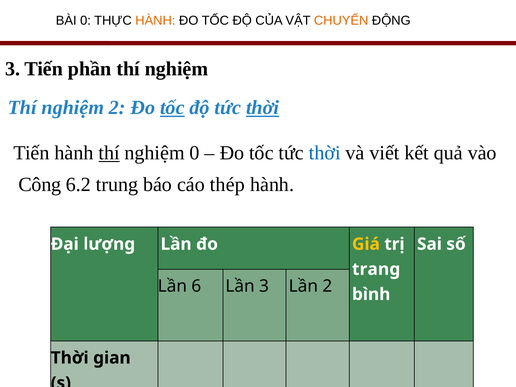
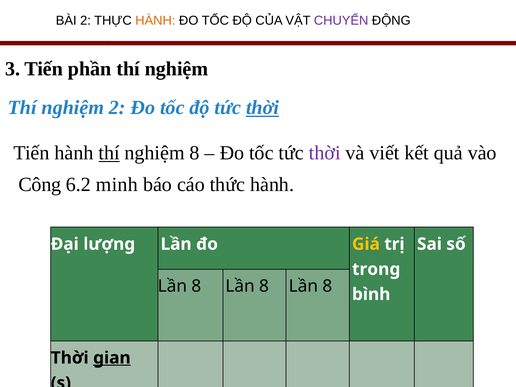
BÀI 0: 0 -> 2 (85, 21)
CHUYỂN colour: orange -> purple (341, 21)
tốc underline: present -> none (172, 108)
nghiệm 0: 0 -> 8 (195, 153)
thời colour: blue -> purple (325, 153)
trung: trung -> minh (117, 184)
thép: thép -> thức (227, 184)
trang: trang -> trong (376, 269)
6: 6 -> 8 (197, 286)
3: 3 -> 8 (264, 286)
2: 2 -> 8 (327, 286)
gian underline: none -> present (112, 358)
